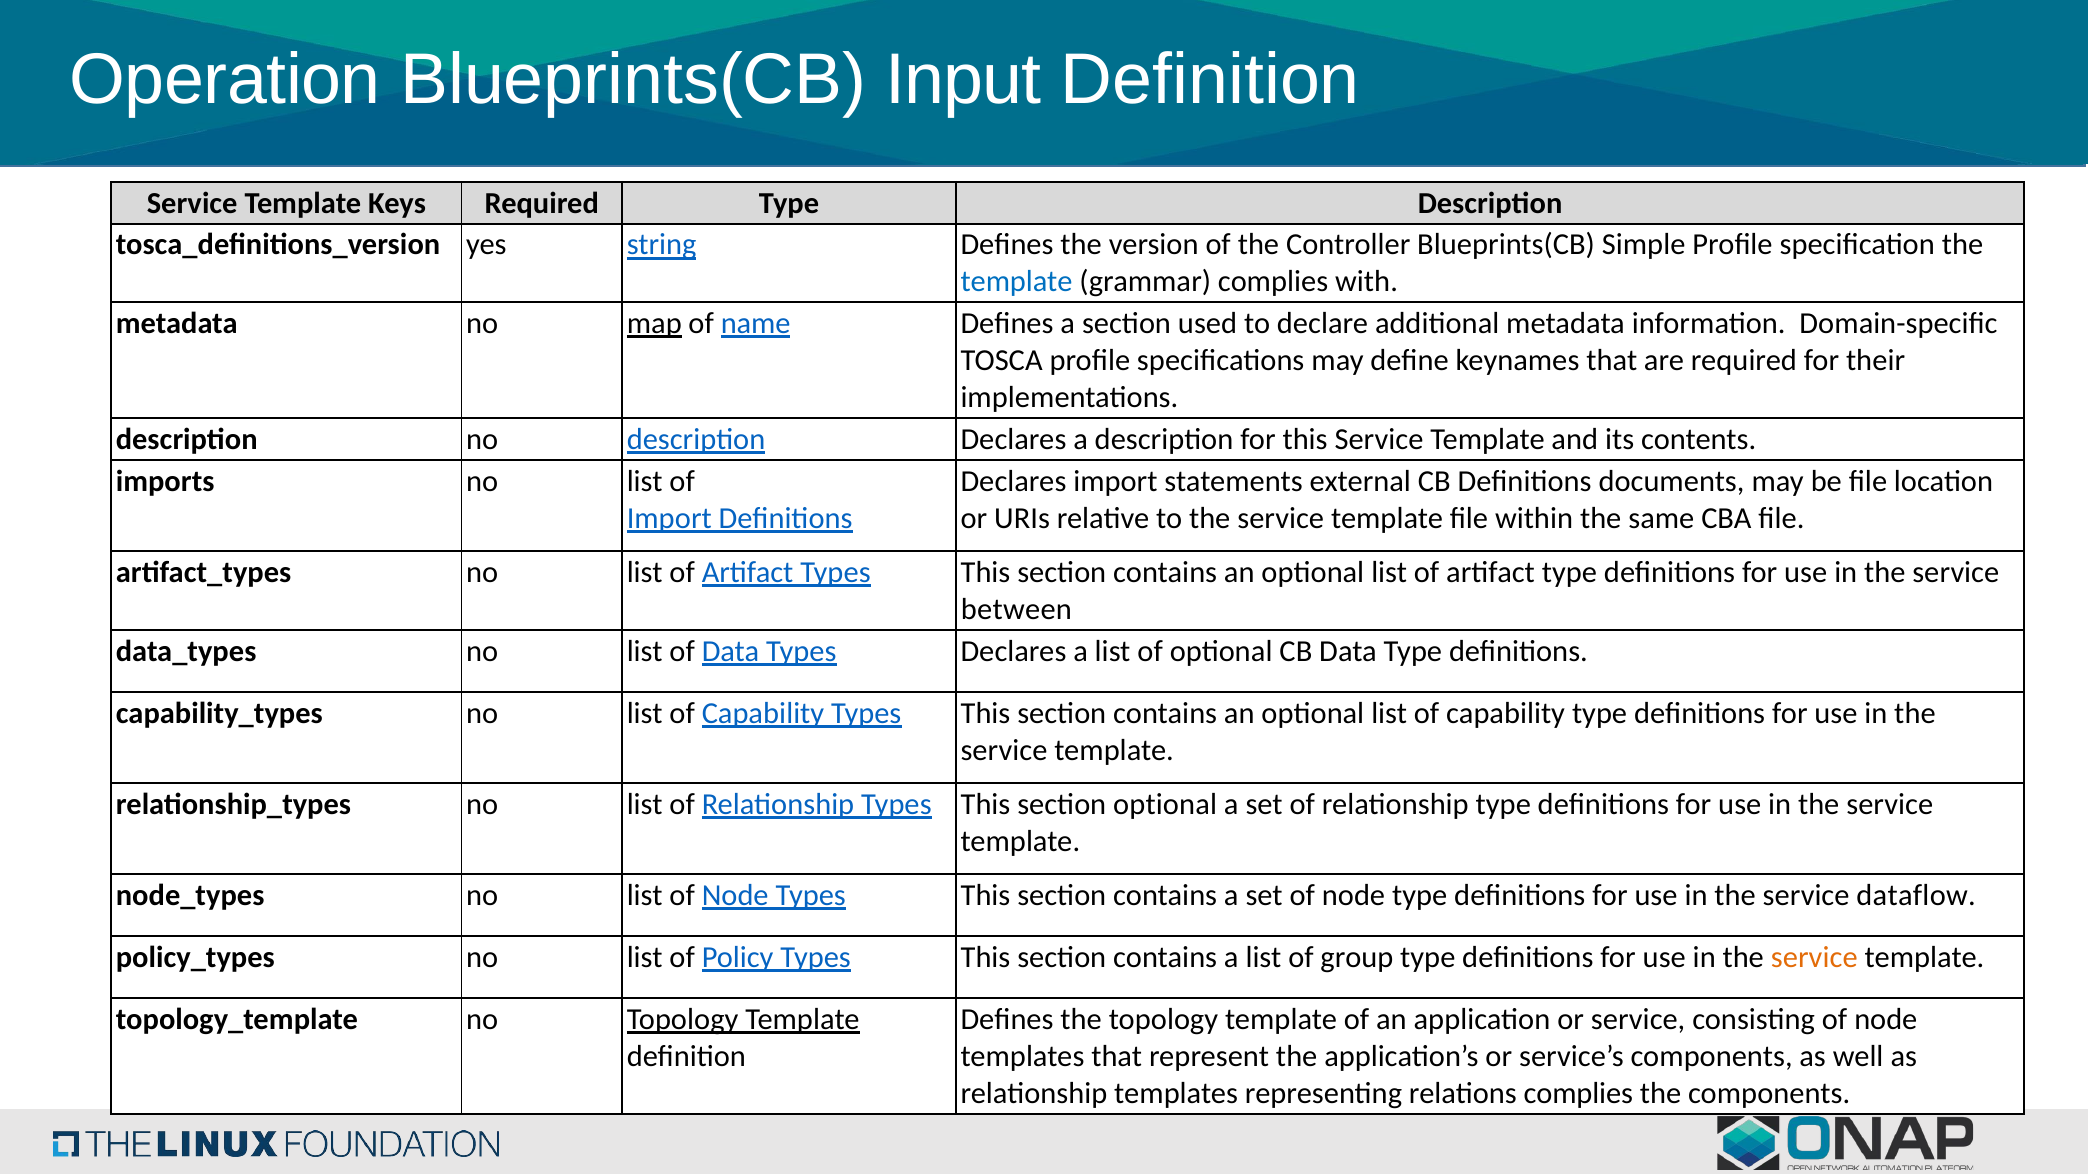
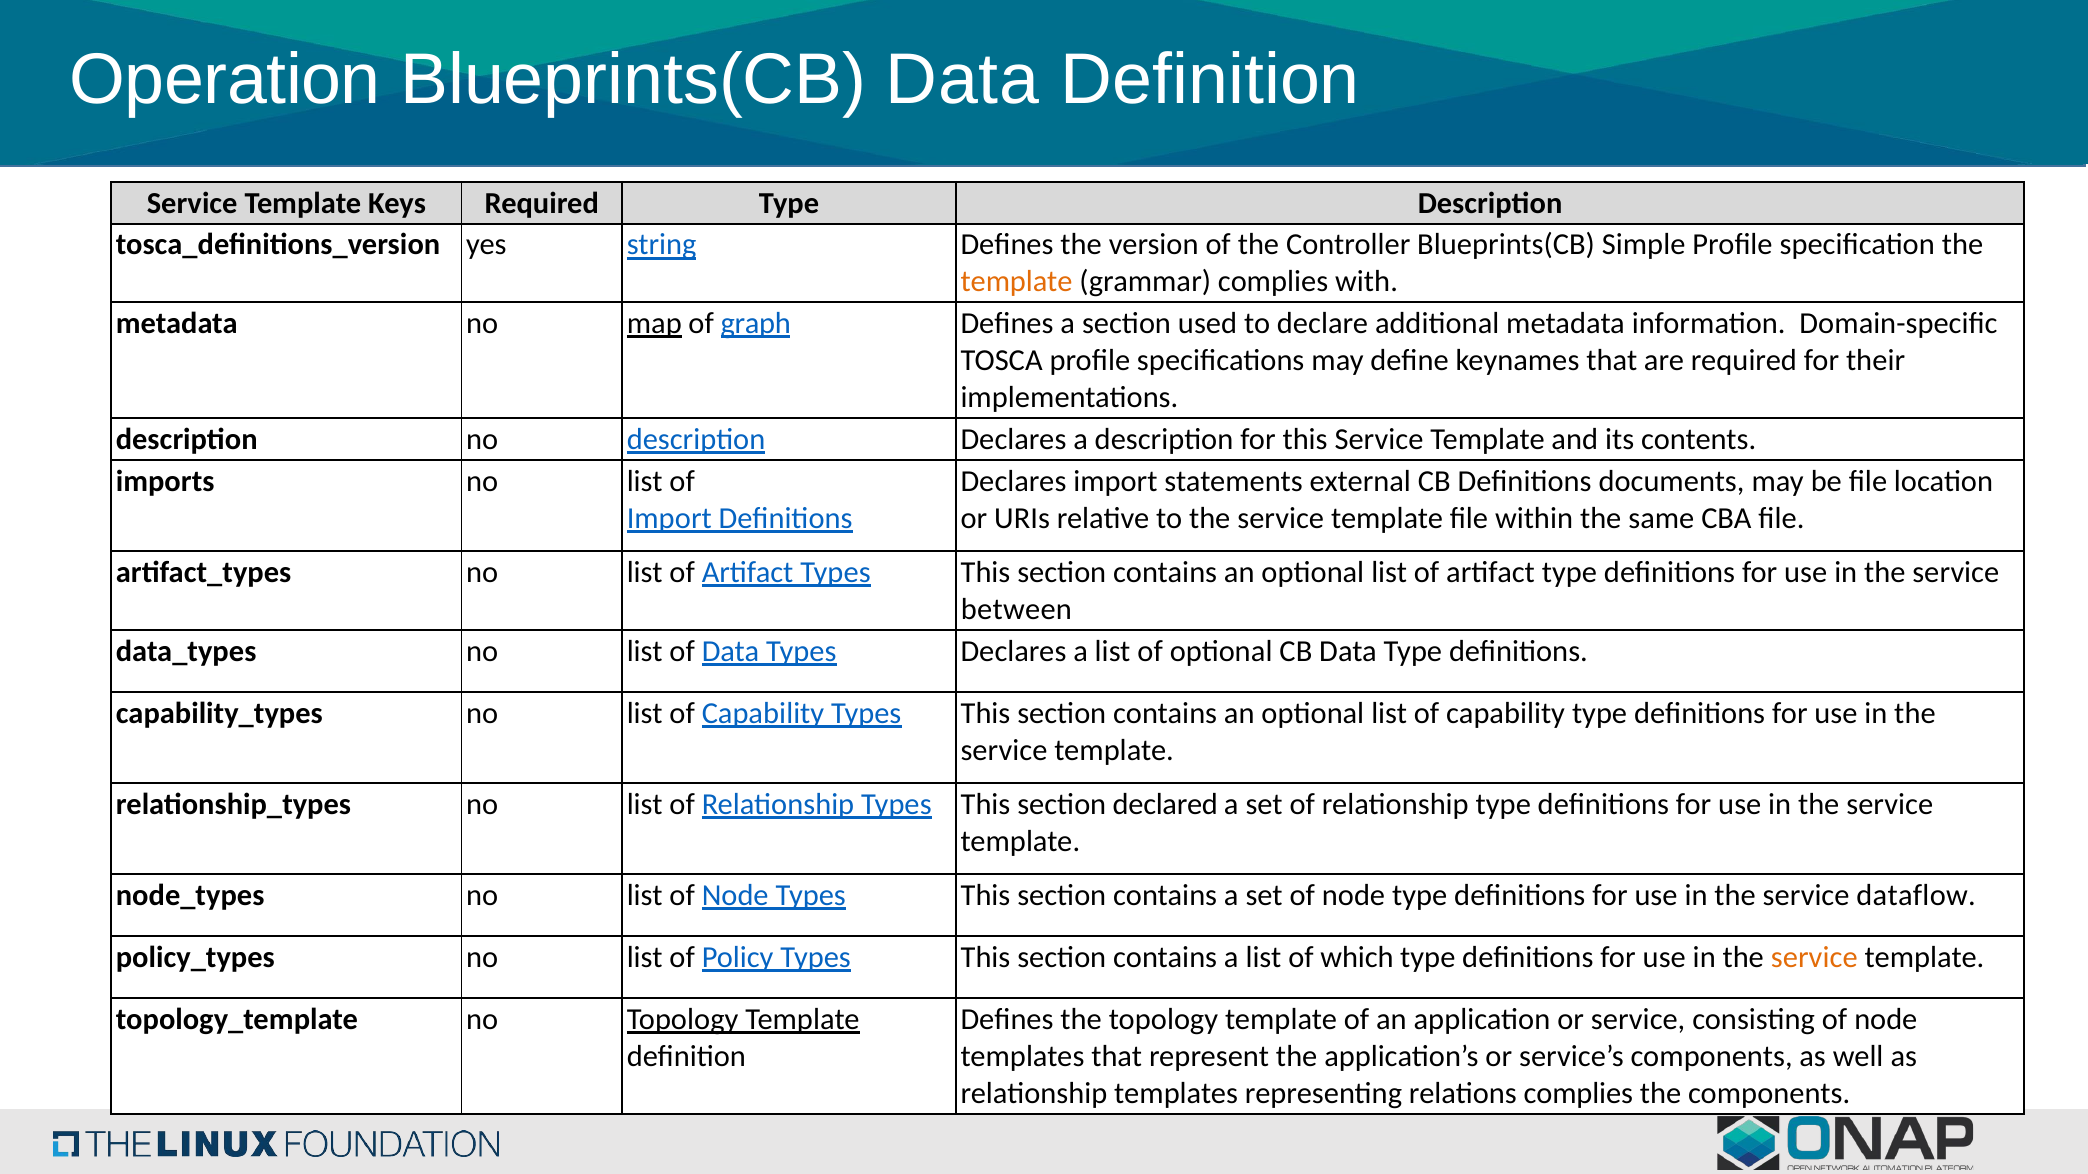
Blueprints(CB Input: Input -> Data (963, 80)
template colour: blue -> orange (1017, 282)
name: name -> graph (756, 324)
section optional: optional -> declared (1165, 805)
group: group -> which (1357, 958)
